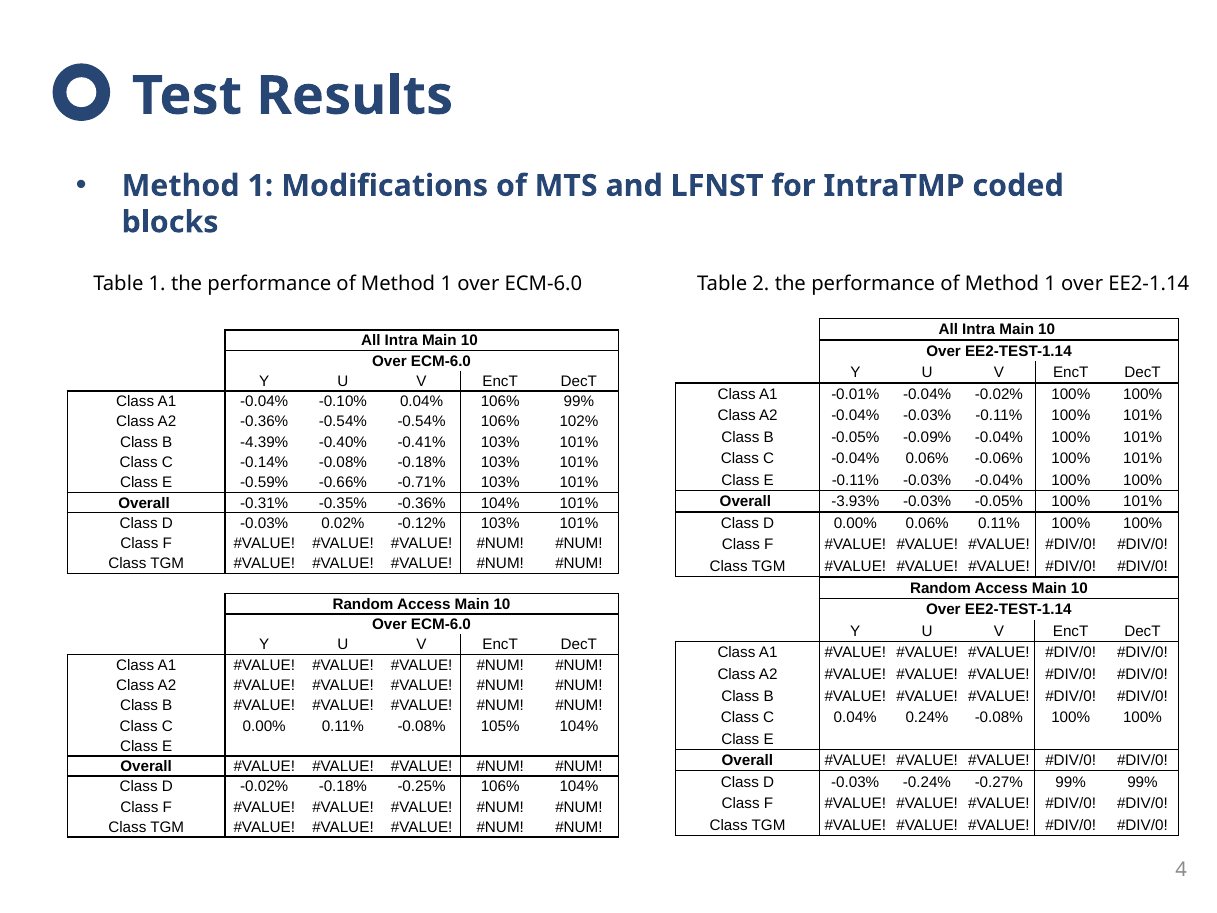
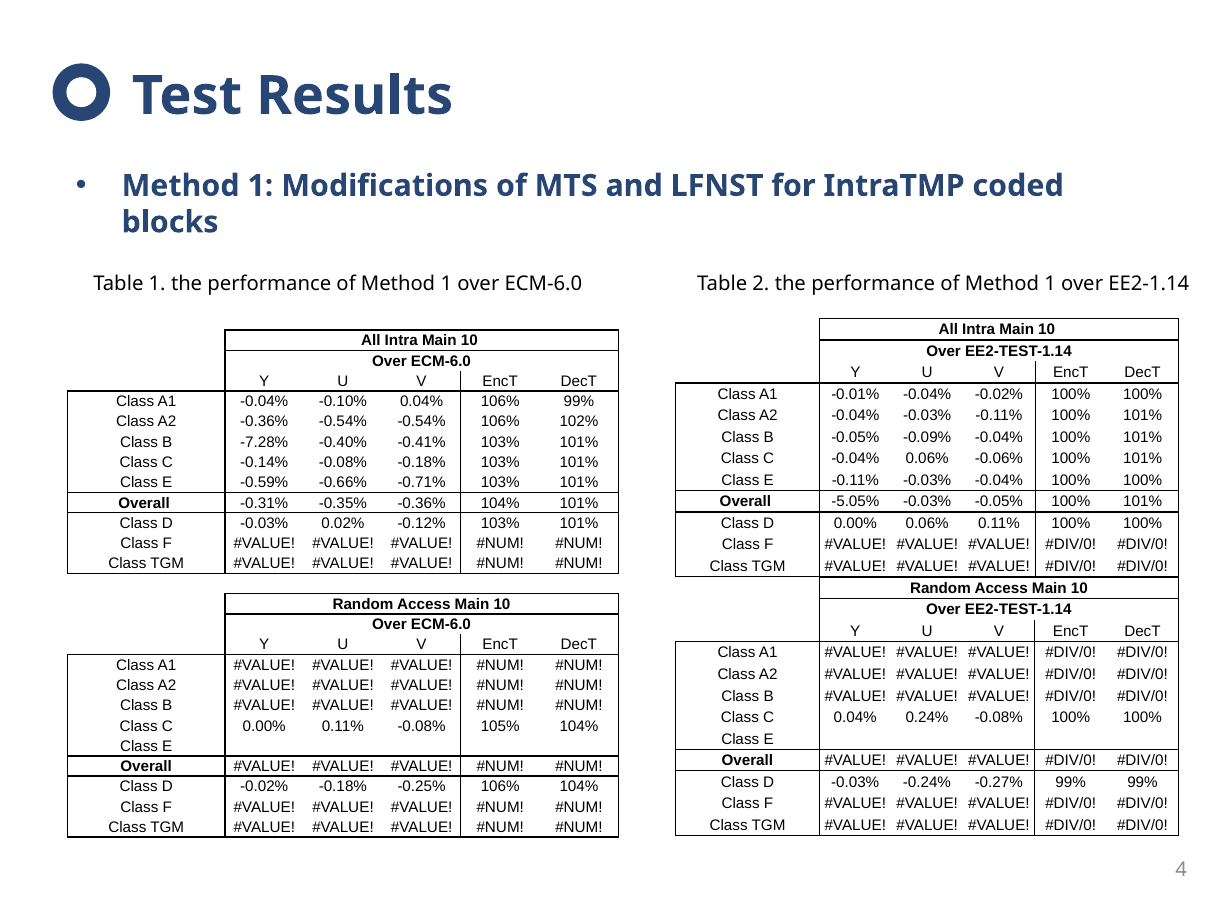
-4.39%: -4.39% -> -7.28% (264, 442)
-3.93%: -3.93% -> -5.05% (855, 502)
